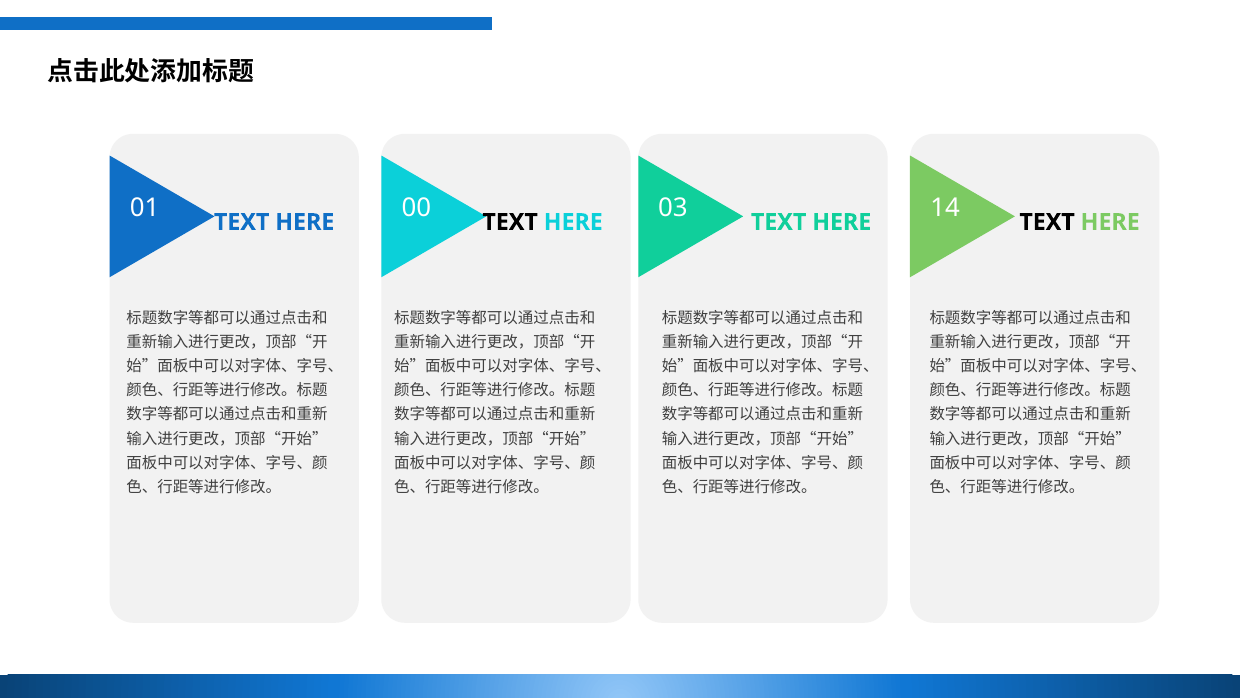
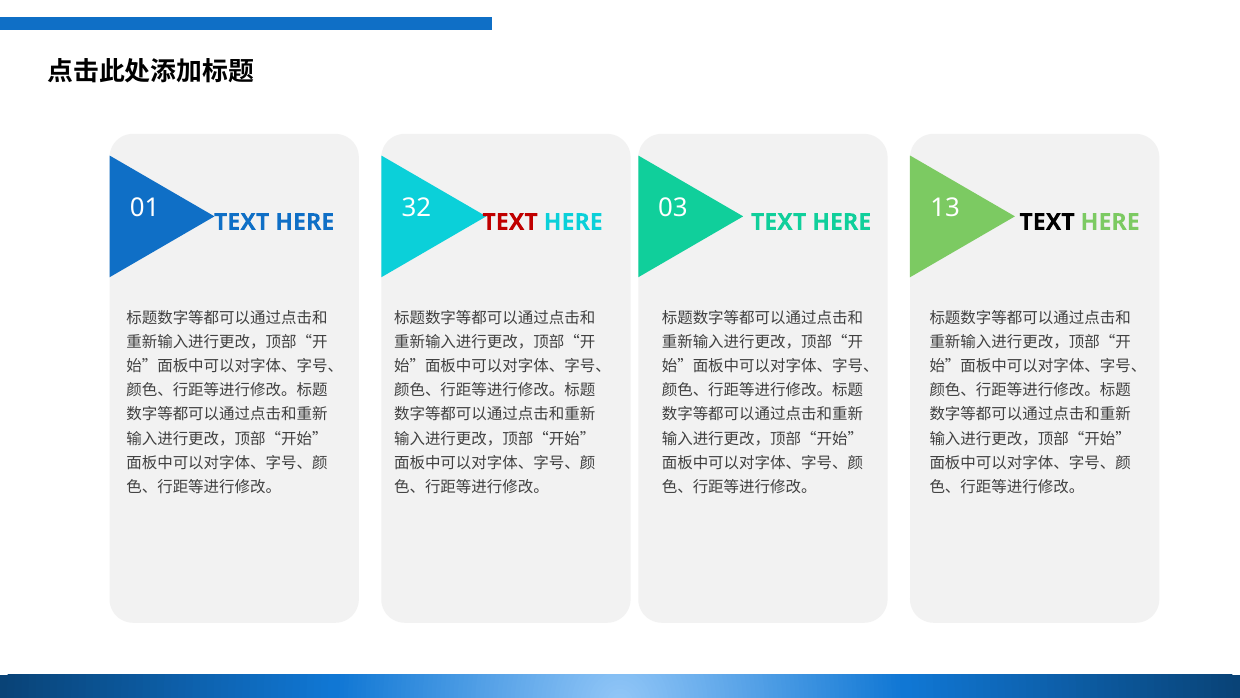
00: 00 -> 32 (416, 208)
14: 14 -> 13 (945, 208)
TEXT colour: black -> red (510, 222)
